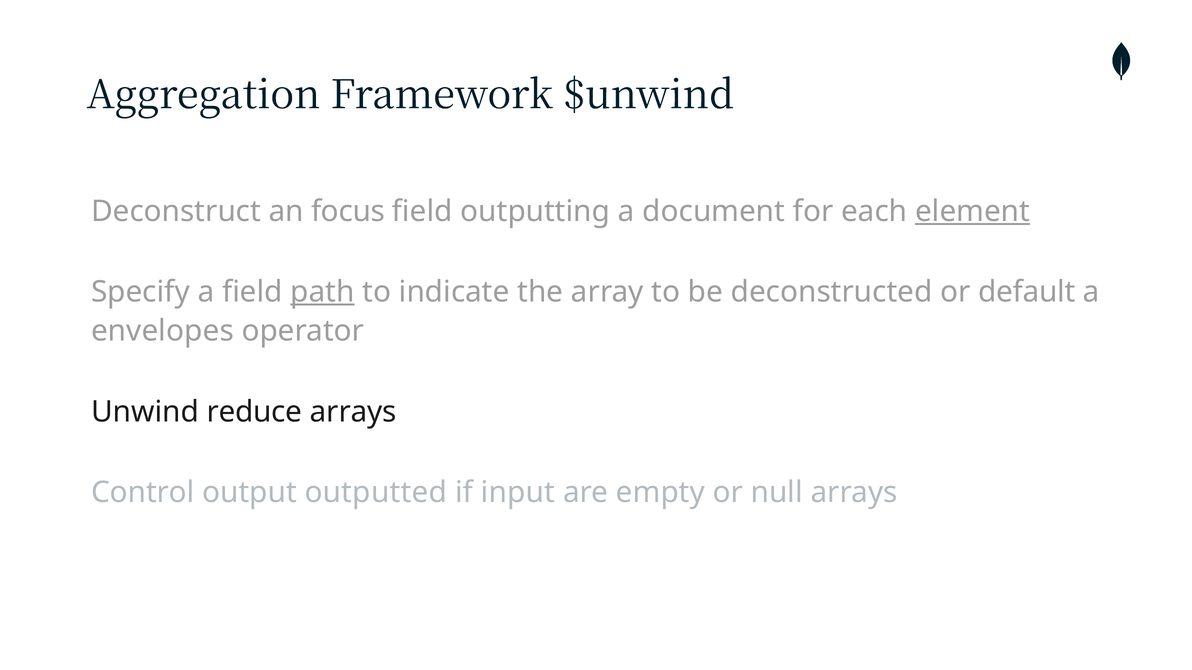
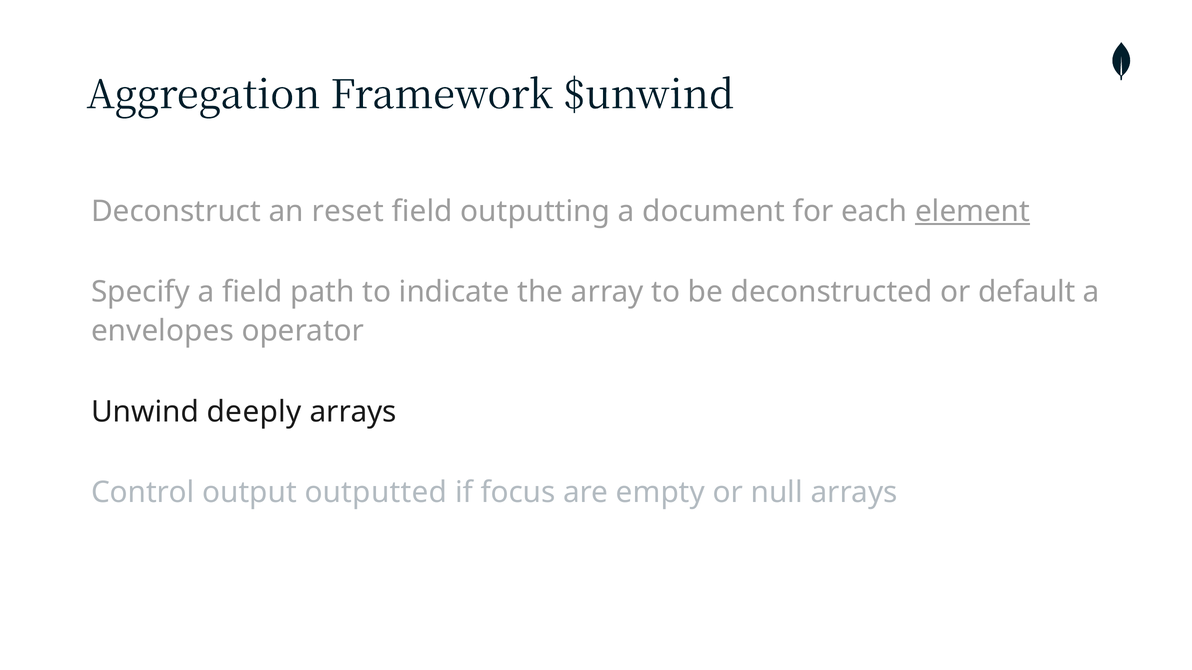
focus: focus -> reset (348, 211)
path underline: present -> none (323, 292)
reduce: reduce -> deeply (254, 412)
input: input -> focus (518, 493)
